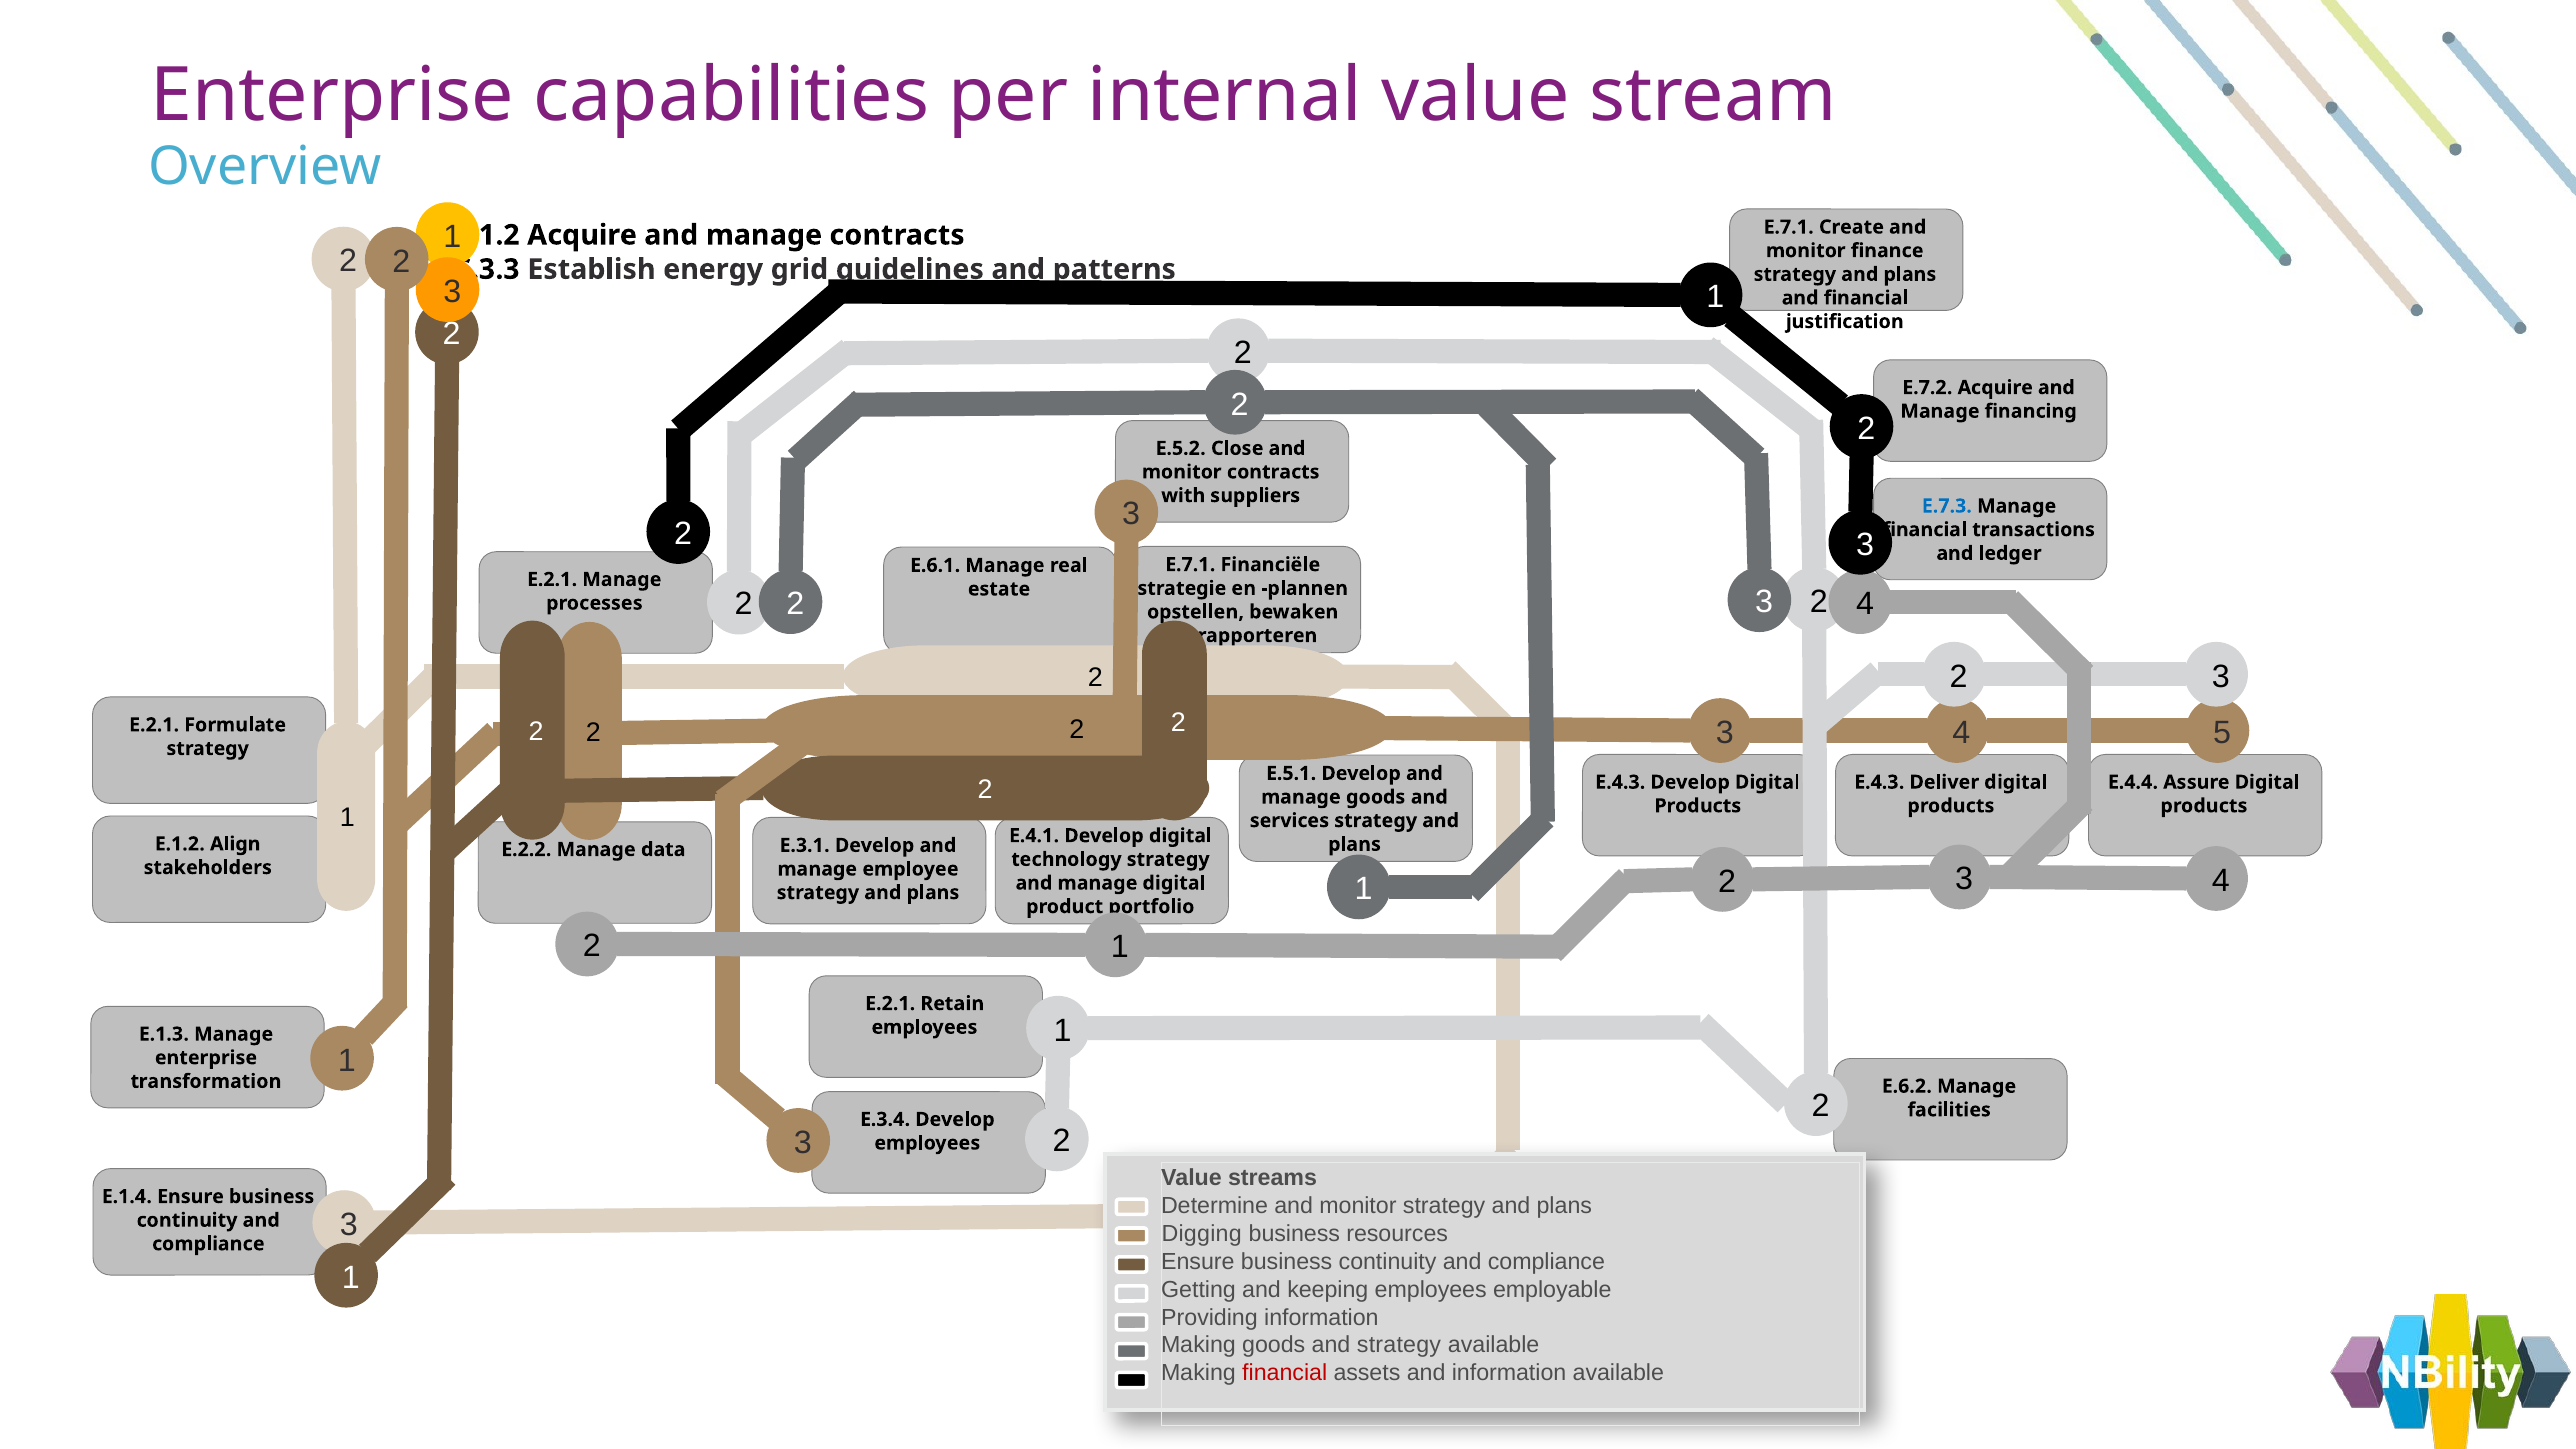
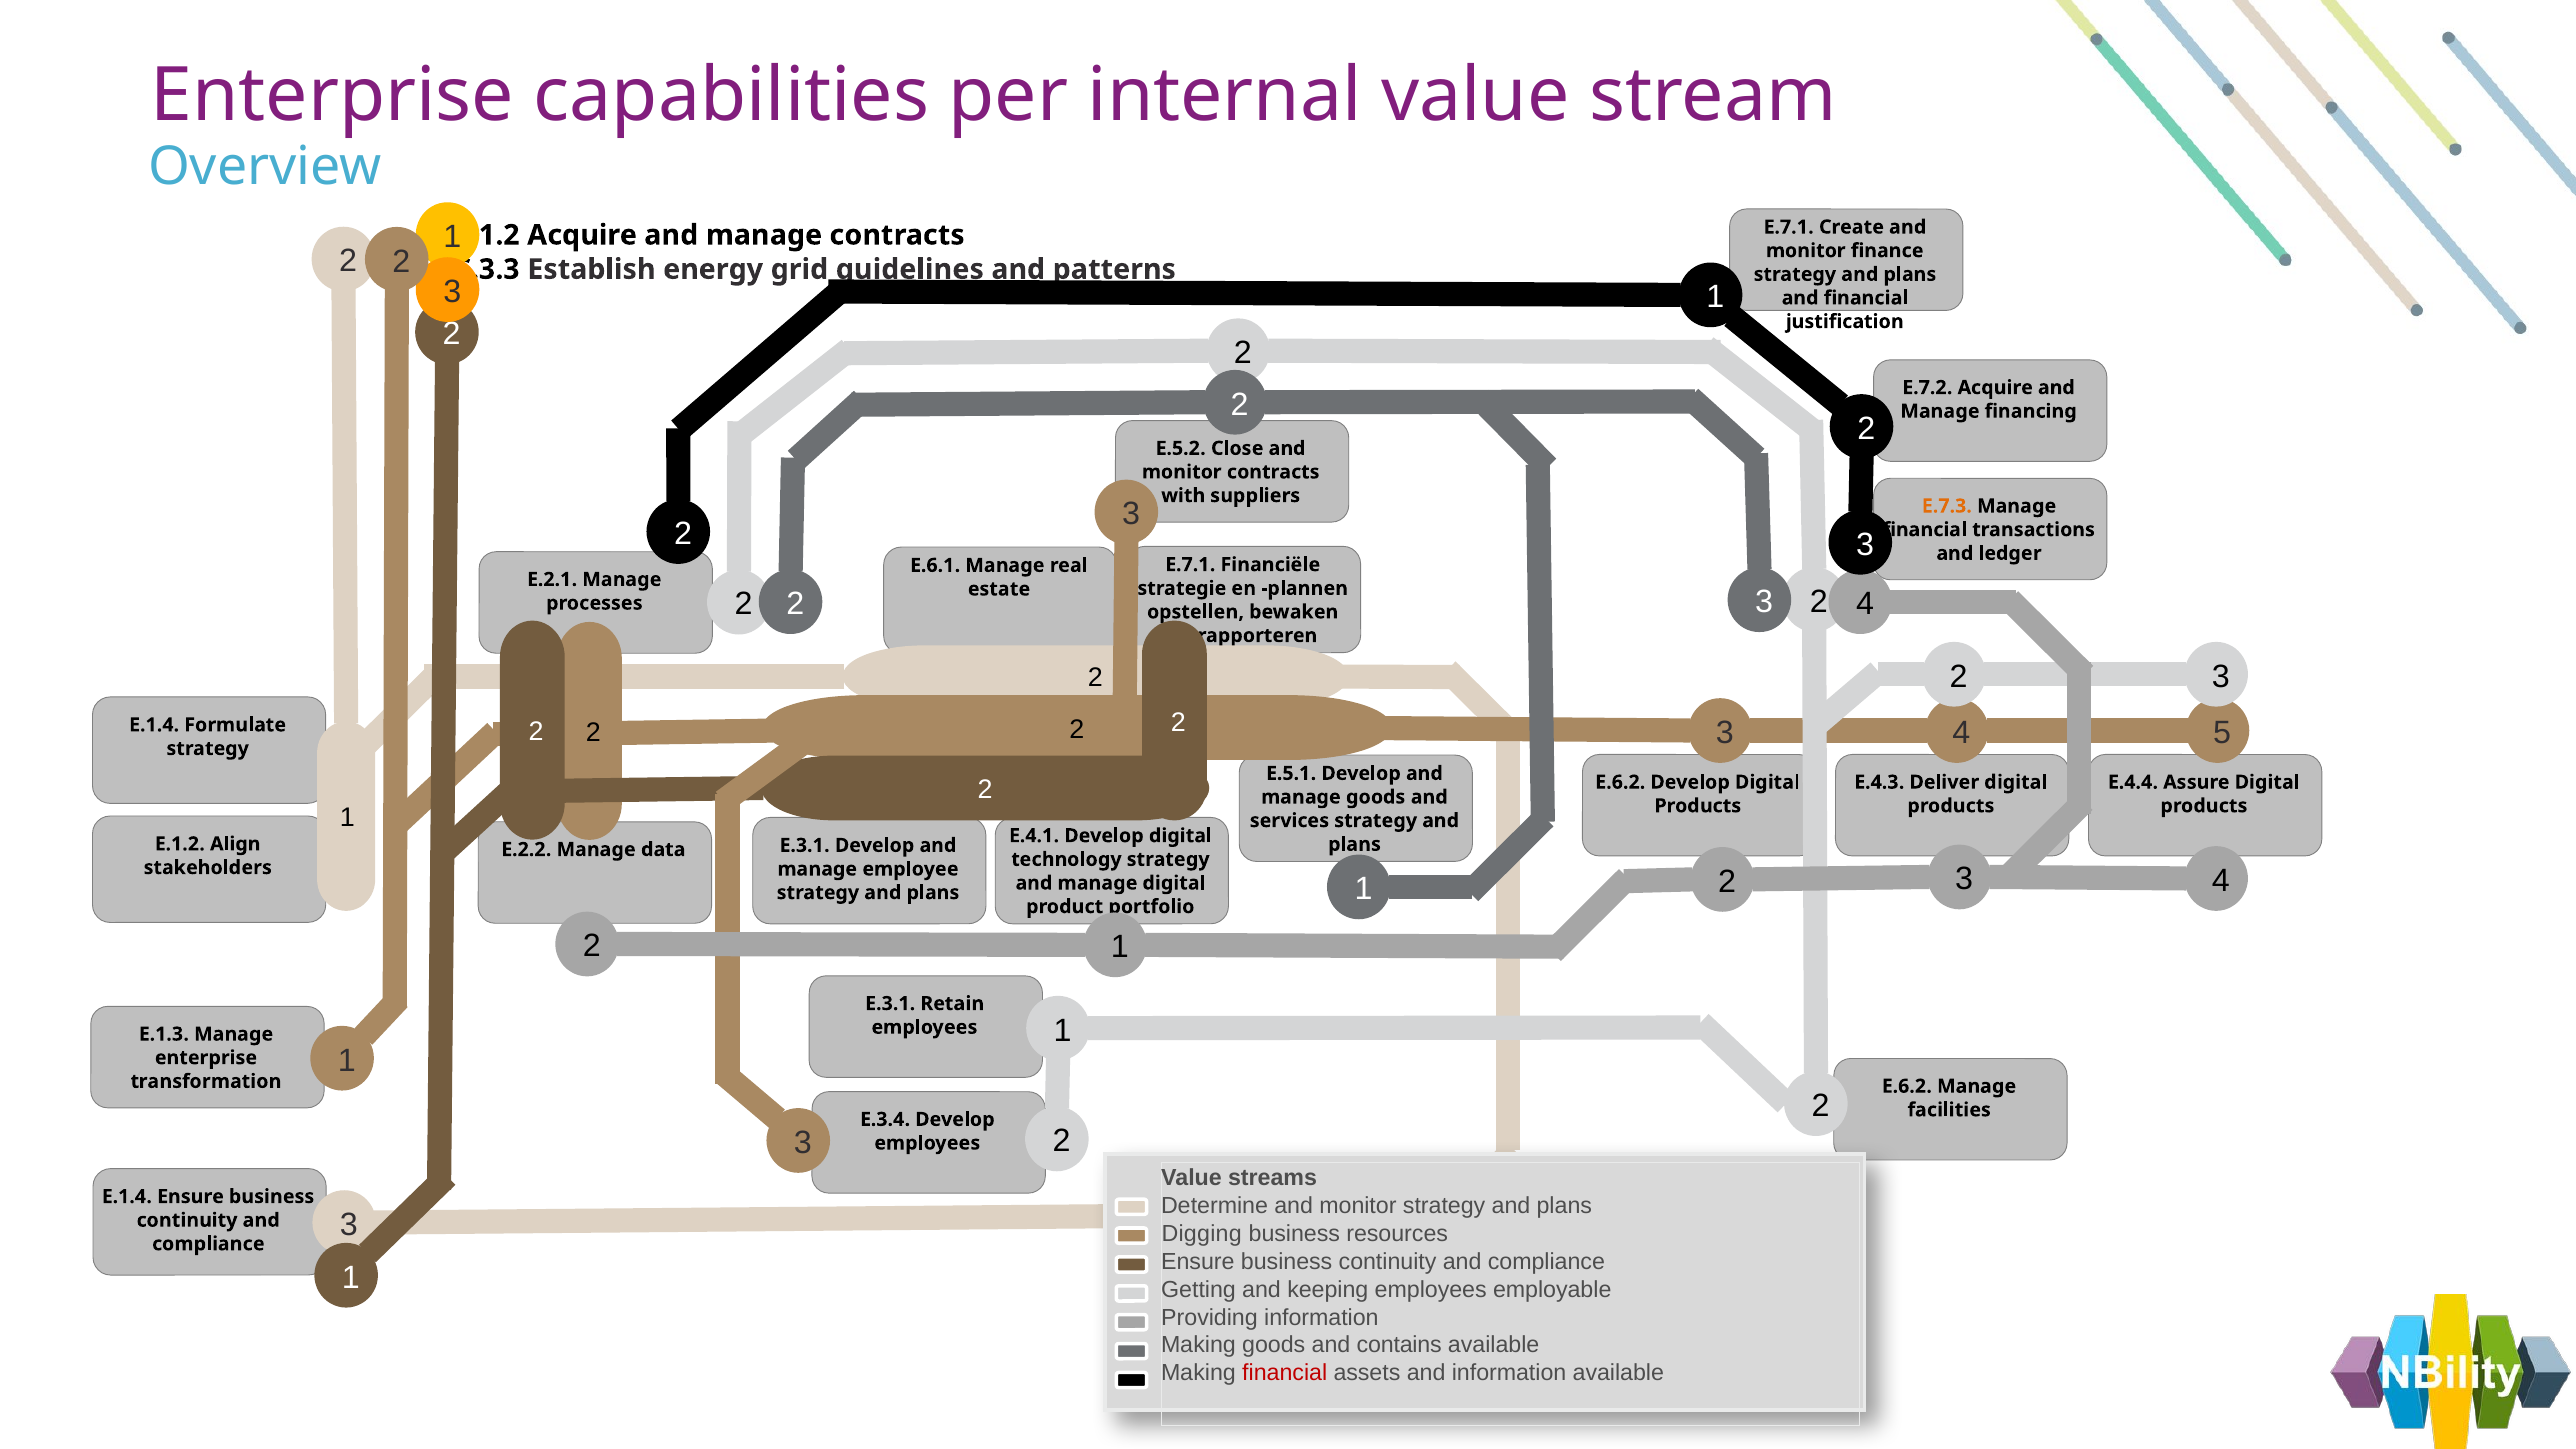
E.7.3 colour: blue -> orange (1947, 506)
E.2.1: E.2.1 -> E.1.4 (154, 725)
E.4.3: E.4.3 -> E.6.2 (1620, 782)
E.2.1: E.2.1 -> E.3.1 (890, 1004)
and strategy: strategy -> contains (1399, 1345)
